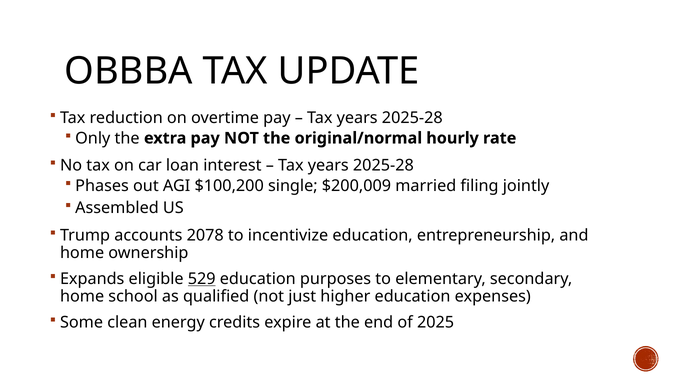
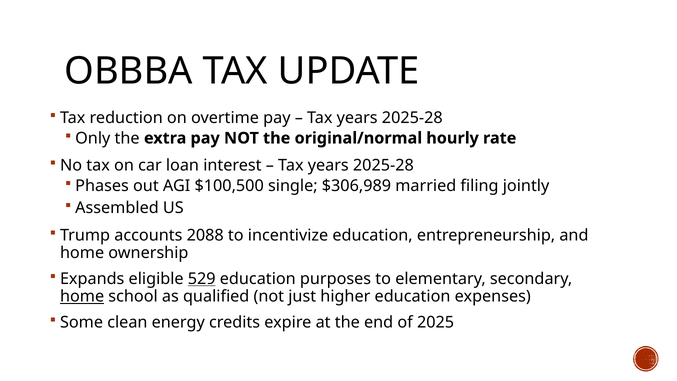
$100,200: $100,200 -> $100,500 (229, 186)
$200,009: $200,009 -> $306,989 (356, 186)
2078: 2078 -> 2088 (205, 235)
home underline: none -> present (82, 296)
